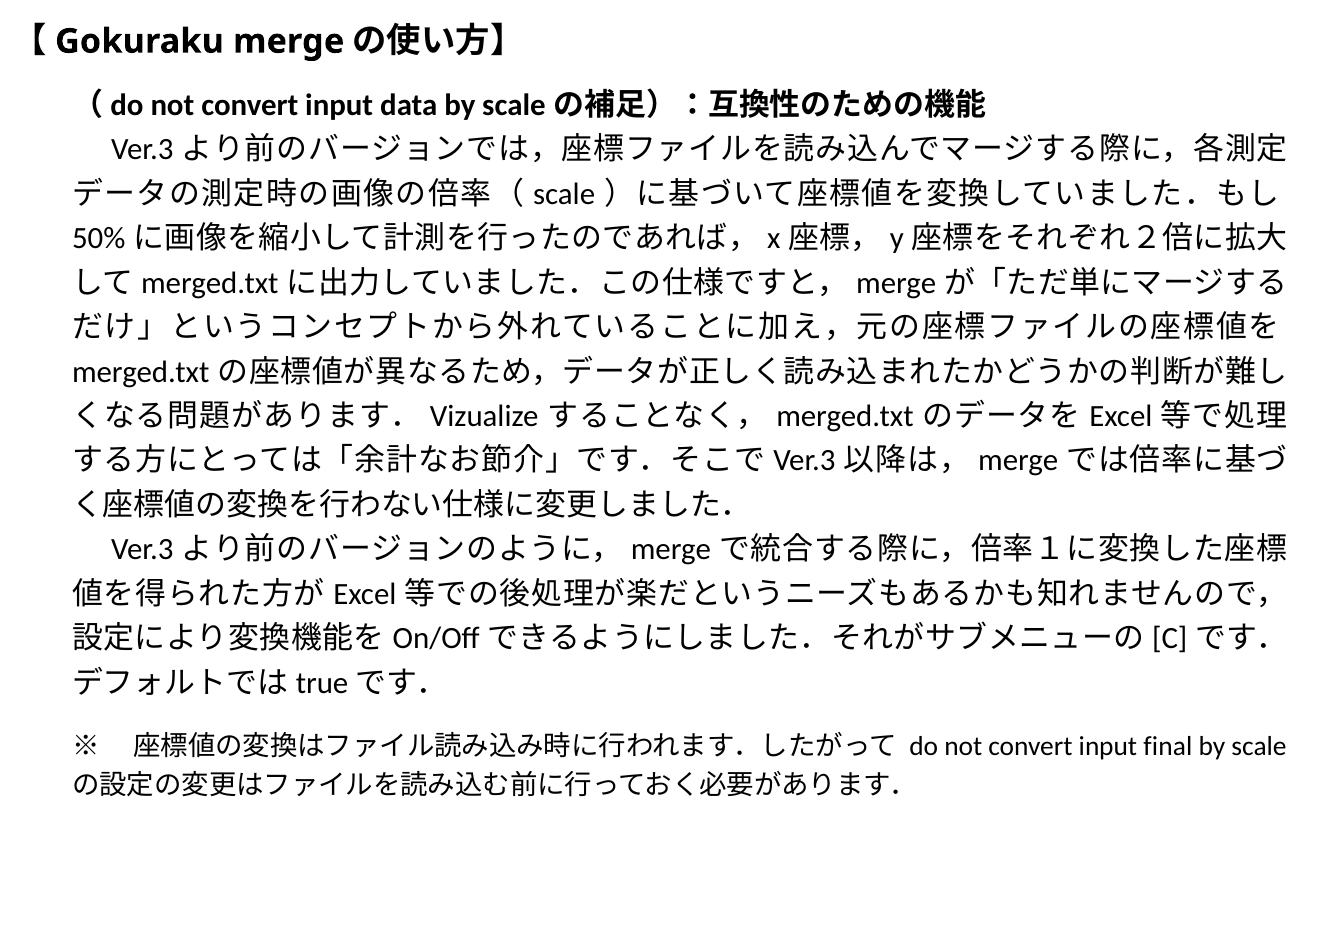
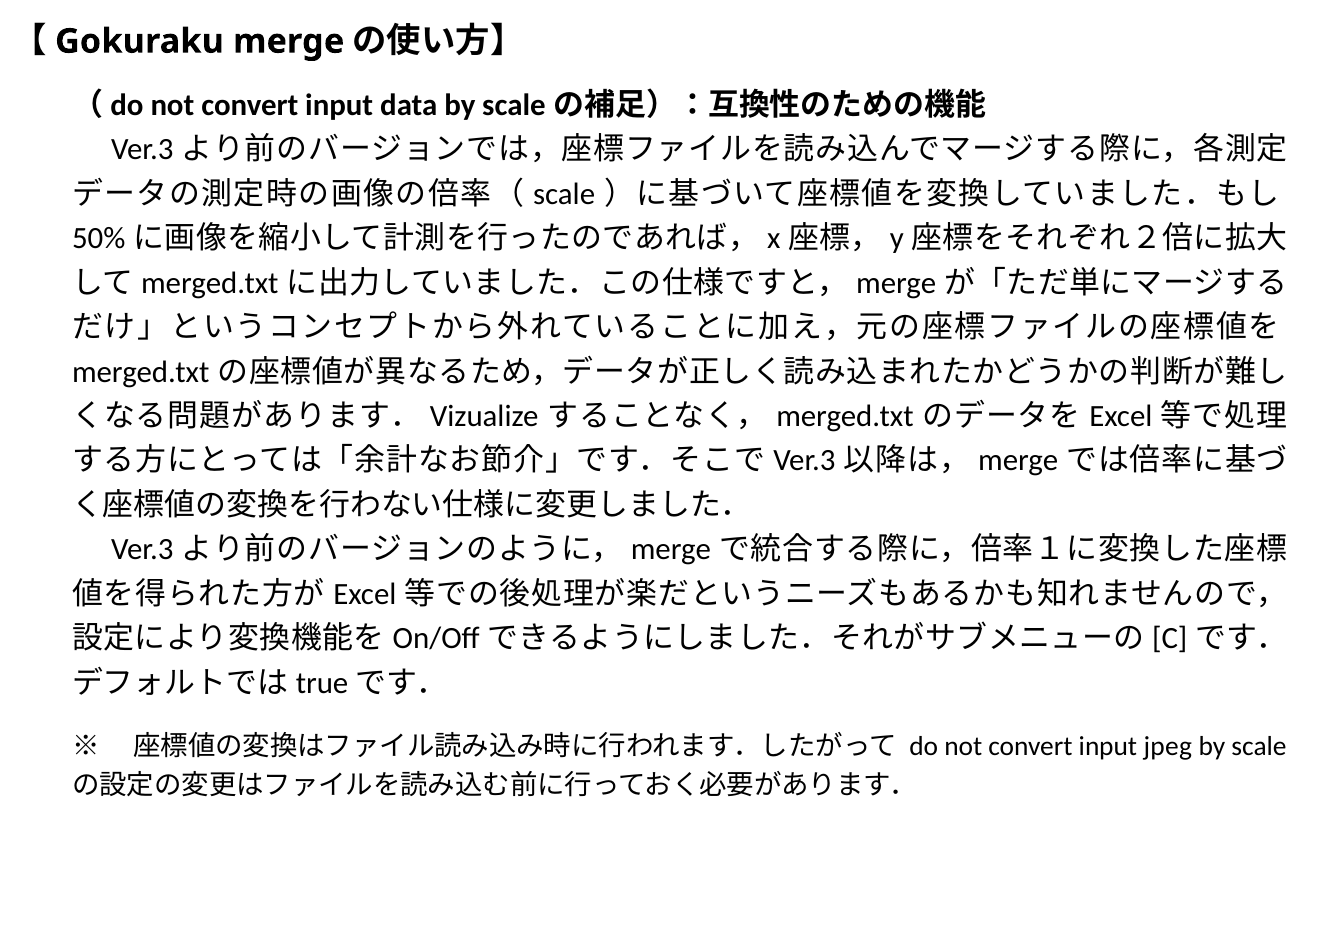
final: final -> jpeg (1168, 746)
